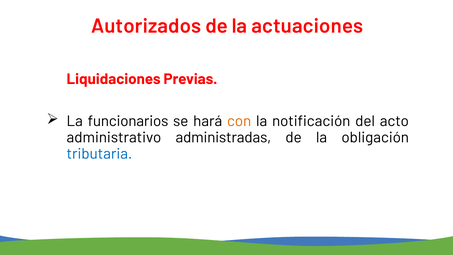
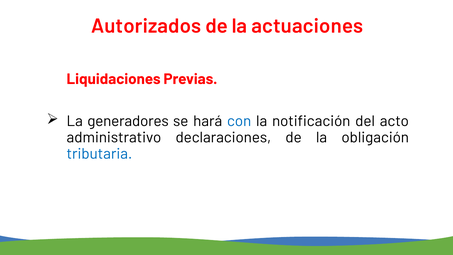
funcionarios: funcionarios -> generadores (128, 121)
con colour: orange -> blue (239, 121)
administradas: administradas -> declaraciones (223, 137)
